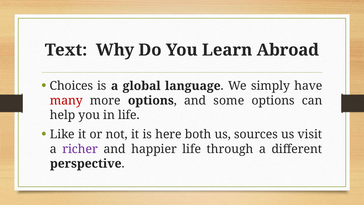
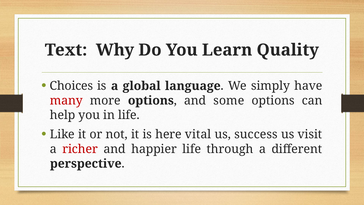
Abroad: Abroad -> Quality (288, 50)
both: both -> vital (198, 134)
sources: sources -> success (256, 134)
richer colour: purple -> red (80, 149)
